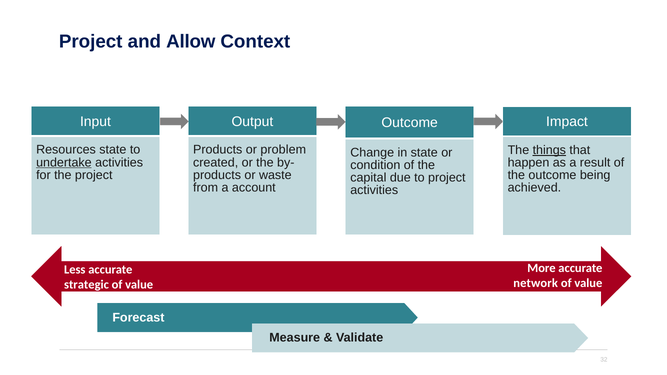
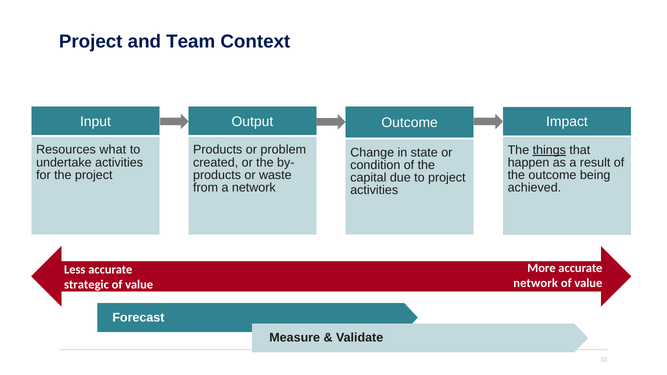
Allow: Allow -> Team (191, 42)
Resources state: state -> what (113, 150)
undertake underline: present -> none (64, 163)
a account: account -> network (254, 188)
